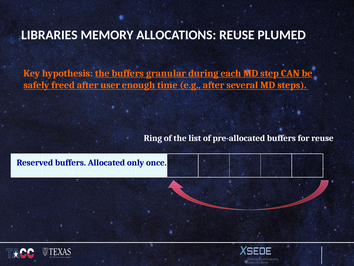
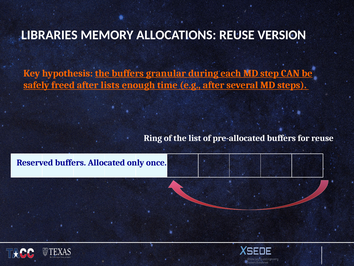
PLUMED: PLUMED -> VERSION (282, 35)
user: user -> lists (110, 85)
